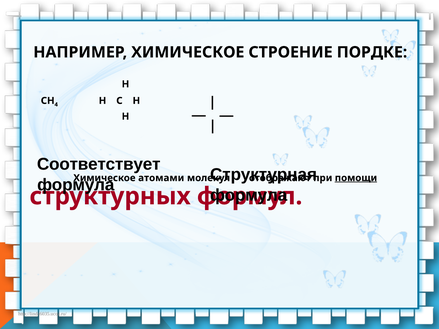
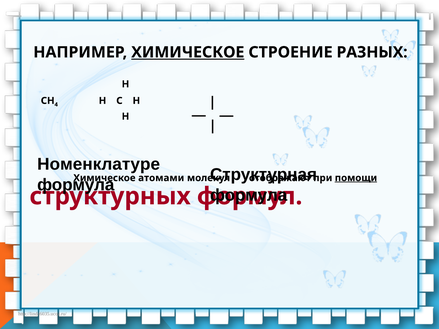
ХИМИЧЕСКОЕ underline: none -> present (188, 52)
ПОРДКЕ: ПОРДКЕ -> РАЗНЫХ (372, 52)
Соответствует: Соответствует -> Номенклатуре (99, 164)
